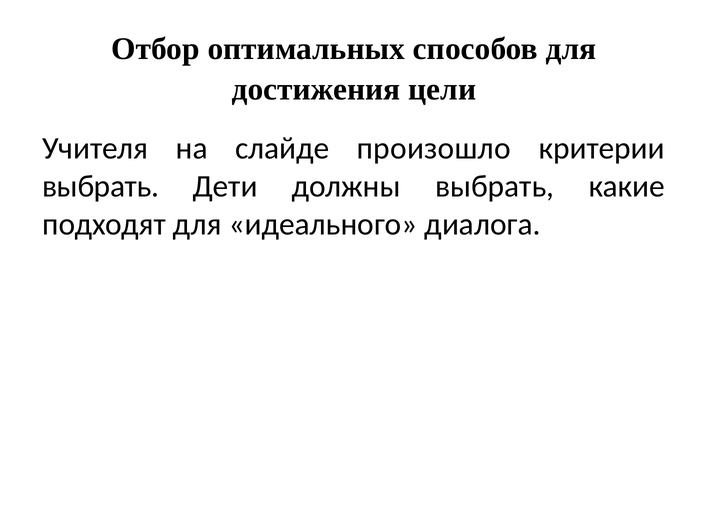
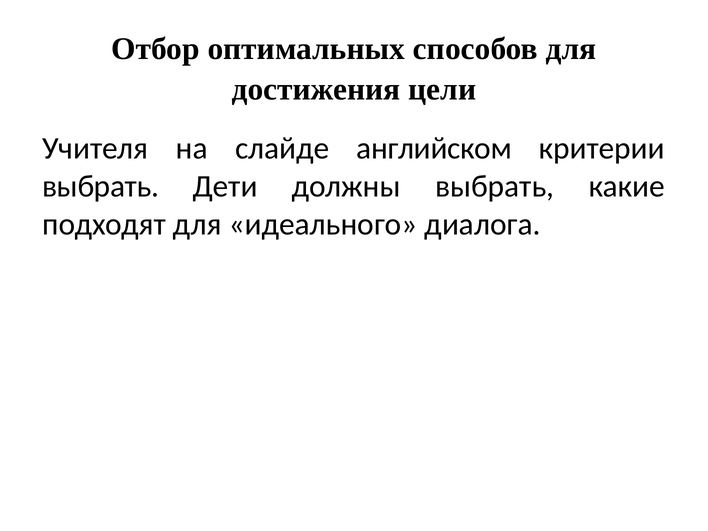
произошло: произошло -> английском (434, 149)
